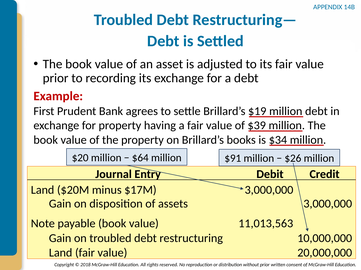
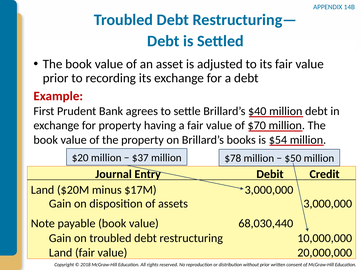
$19: $19 -> $40 (257, 111)
$39: $39 -> $70 (257, 126)
$34: $34 -> $54 (278, 140)
$64: $64 -> $37 (140, 158)
$91: $91 -> $78 (233, 159)
$26: $26 -> $50 (293, 159)
11,013,563: 11,013,563 -> 68,030,440 (266, 224)
